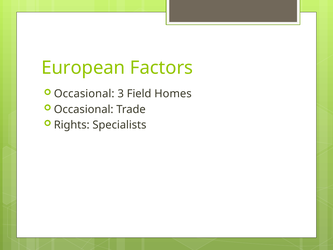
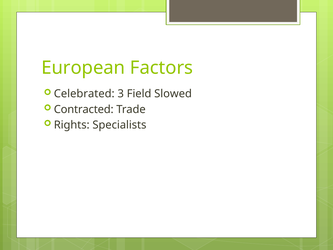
Occasional: Occasional -> Celebrated (84, 94)
Homes: Homes -> Slowed (173, 94)
Occasional: Occasional -> Contracted (84, 109)
